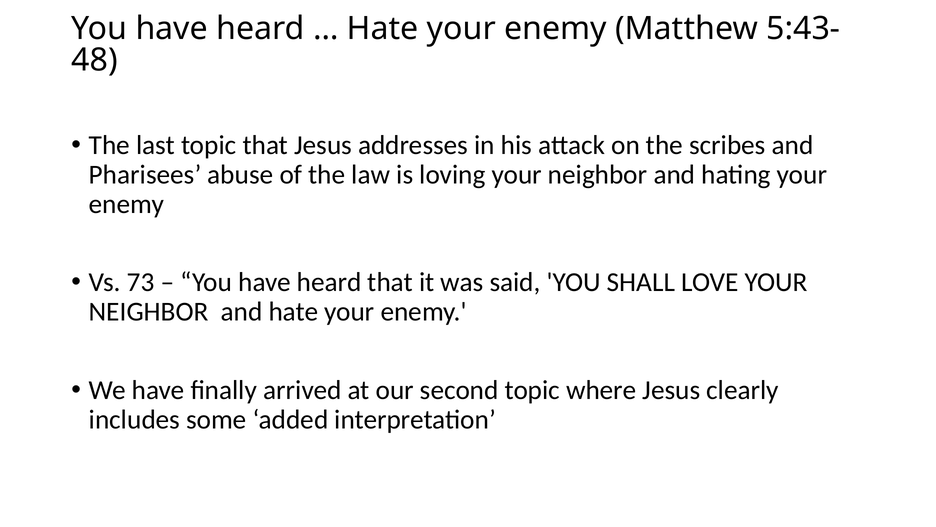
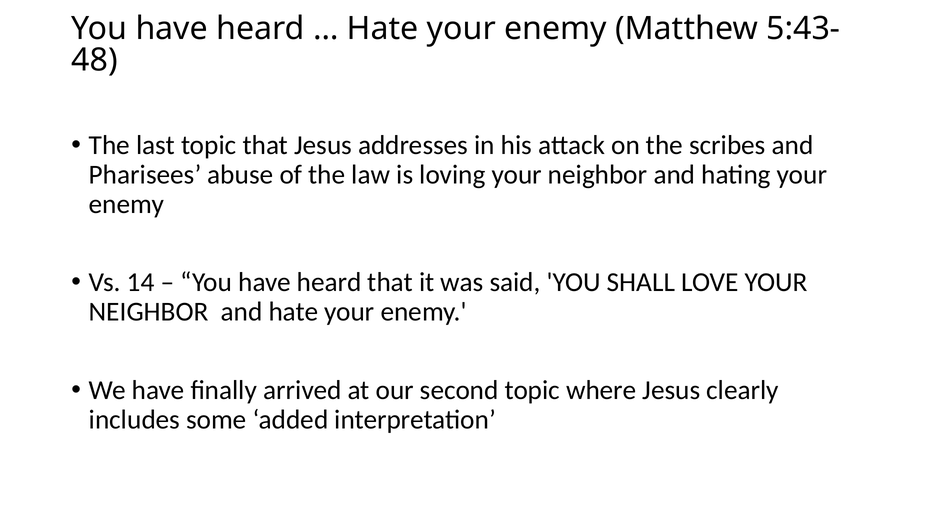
73: 73 -> 14 (141, 282)
